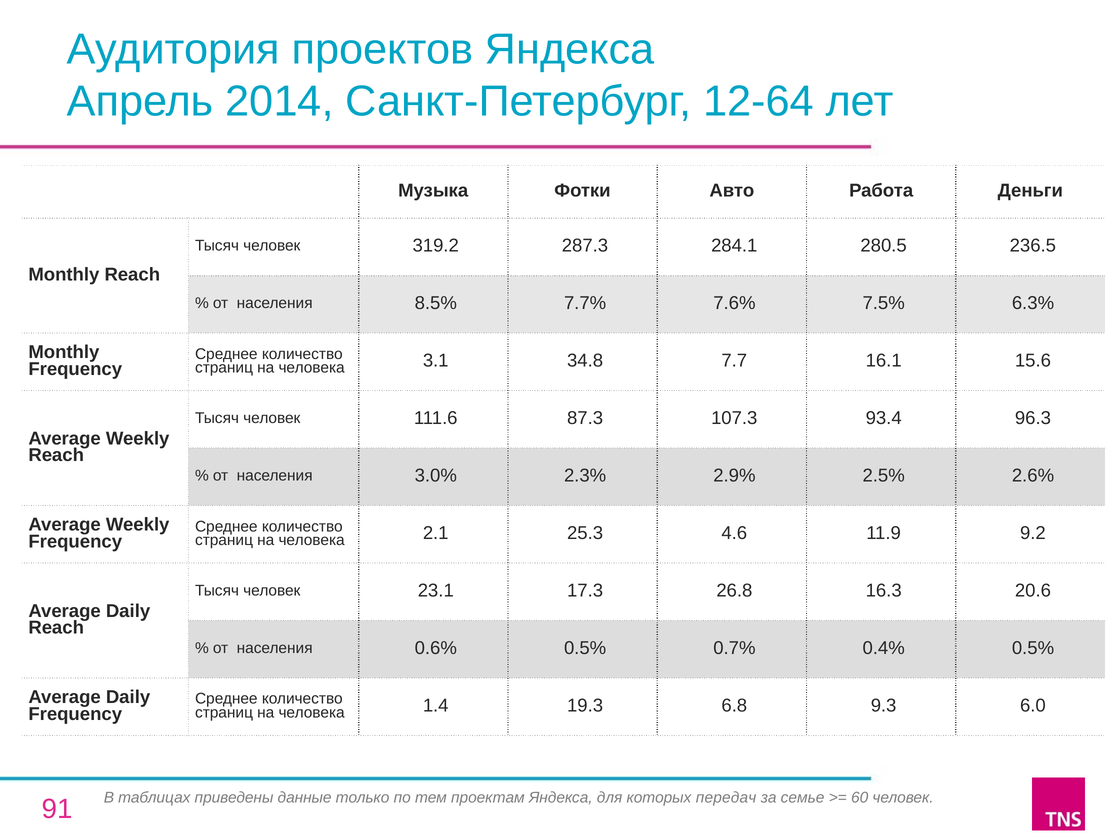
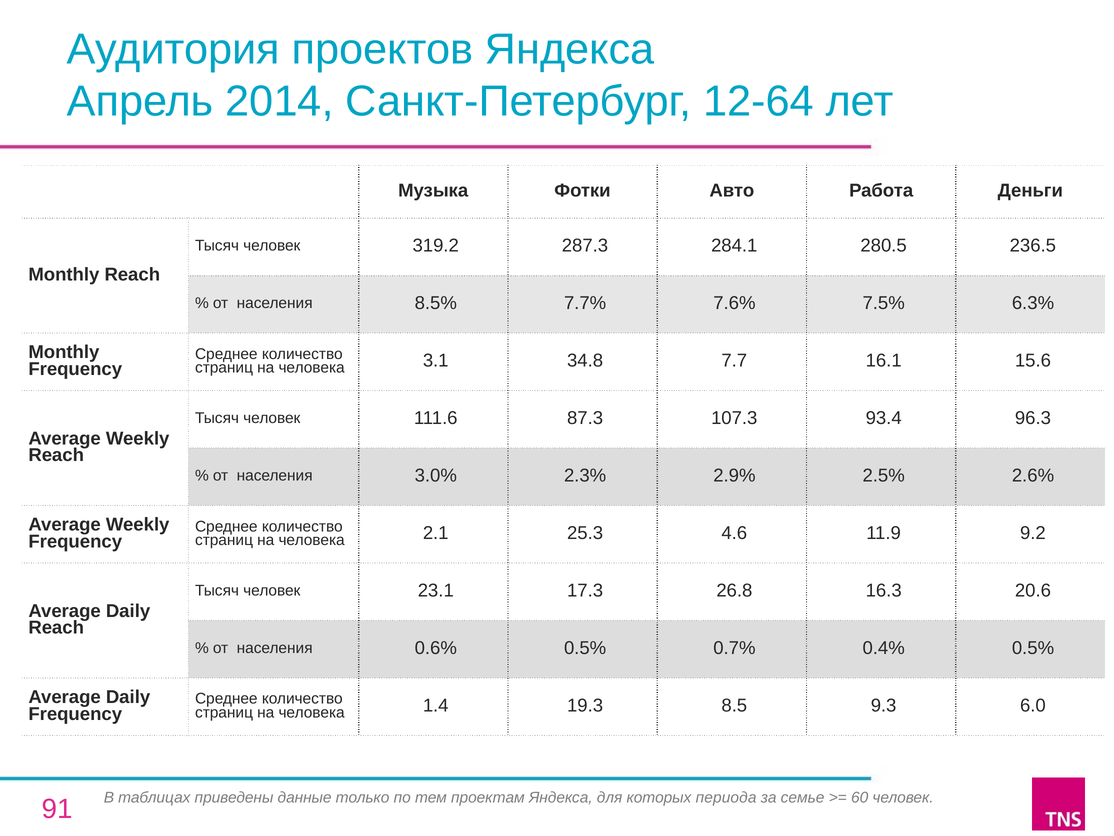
6.8: 6.8 -> 8.5 (734, 705)
передач: передач -> периода (726, 797)
